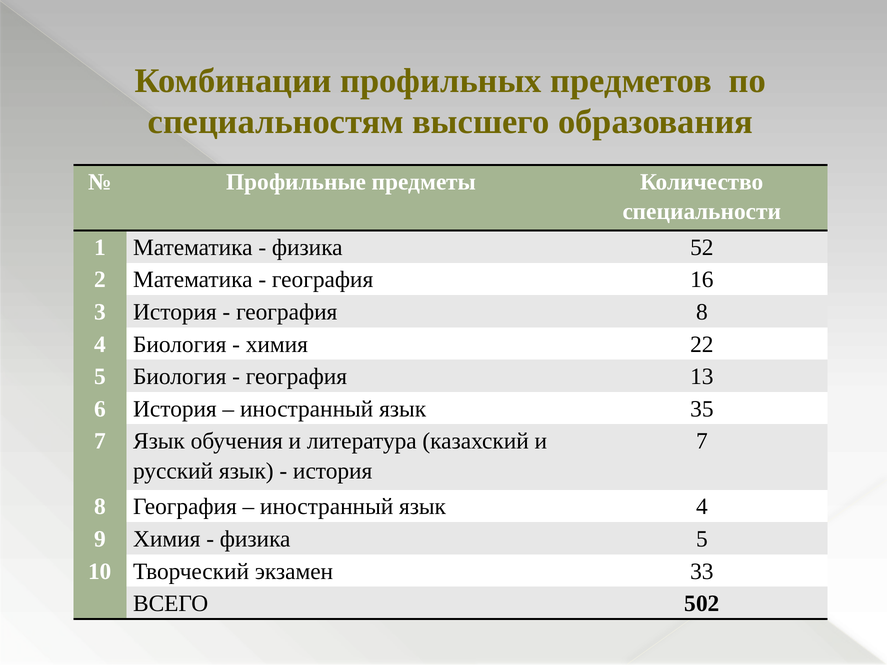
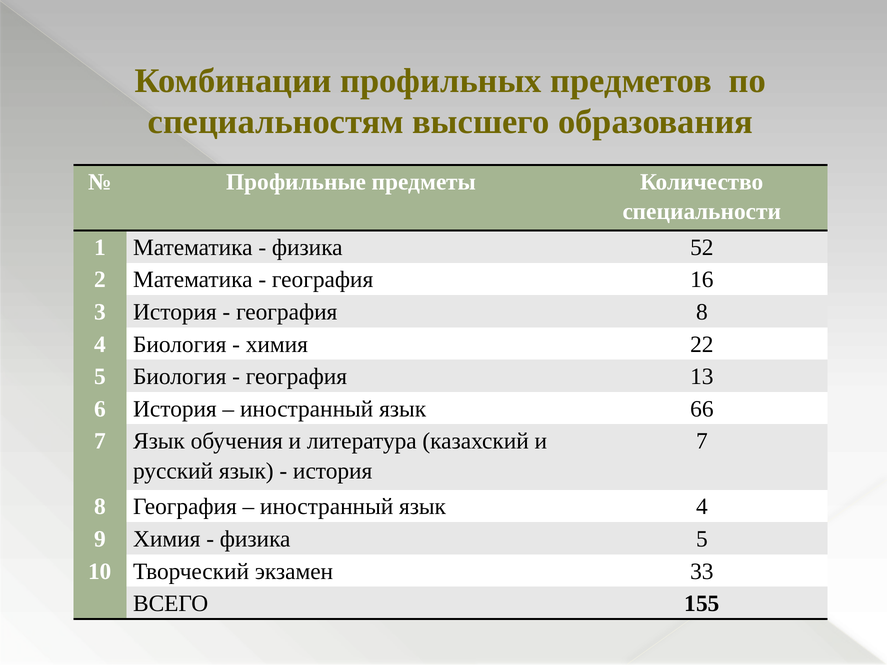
35: 35 -> 66 (702, 409)
502: 502 -> 155 (702, 604)
